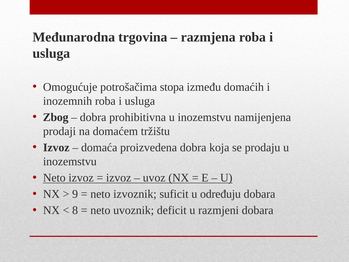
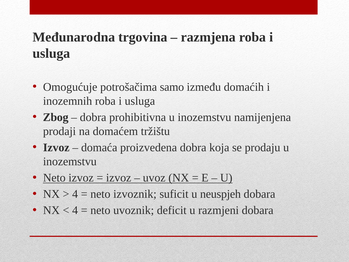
stopa: stopa -> samo (172, 87)
9: 9 -> 4 (75, 194)
određuju: određuju -> neuspjeh (220, 194)
8: 8 -> 4 (75, 210)
